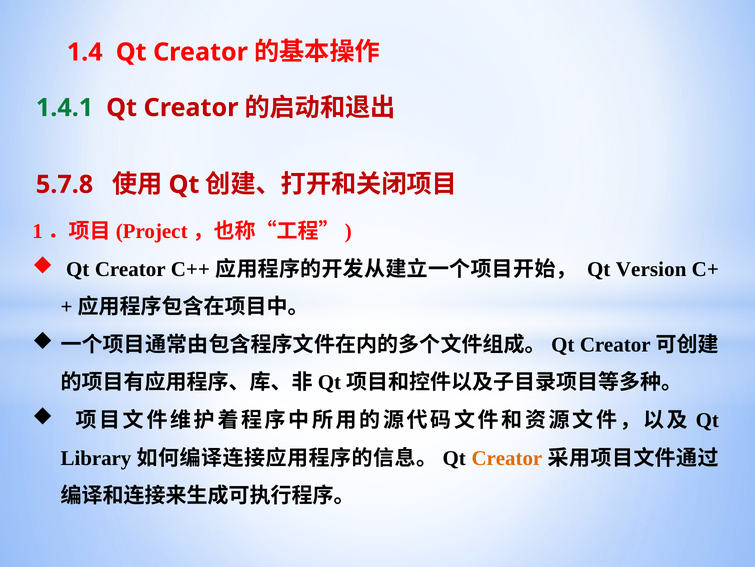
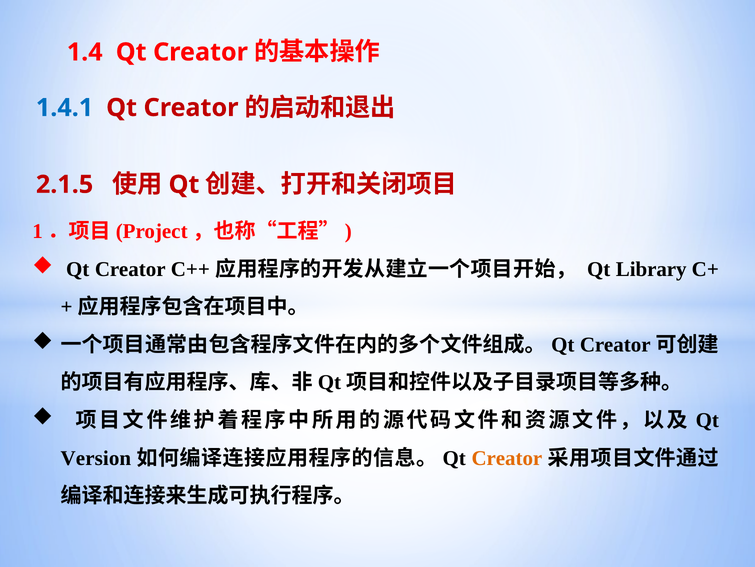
1.4.1 colour: green -> blue (65, 108)
5.7.8: 5.7.8 -> 2.1.5 (65, 184)
Version: Version -> Library (651, 269)
Library: Library -> Version (96, 458)
